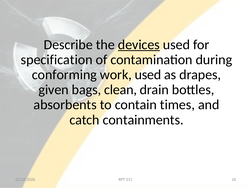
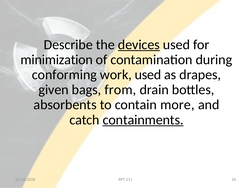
specification: specification -> minimization (57, 60)
clean: clean -> from (120, 90)
times: times -> more (177, 105)
containments underline: none -> present (143, 120)
